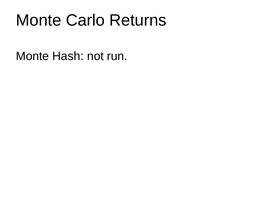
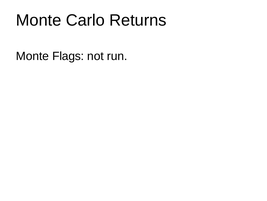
Hash: Hash -> Flags (68, 56)
